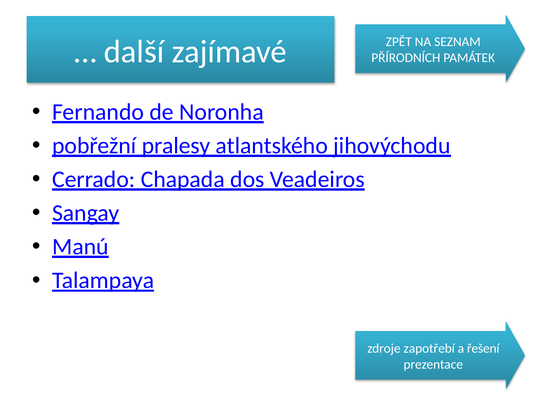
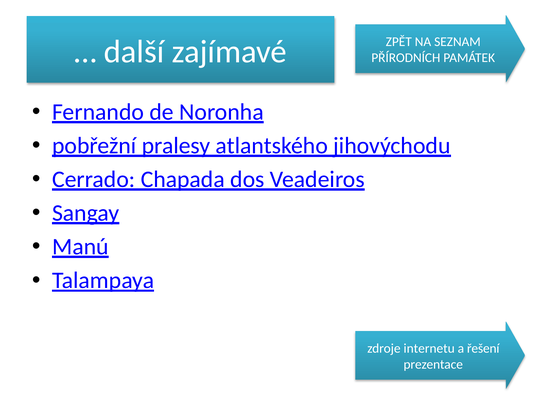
zapotřebí: zapotřebí -> internetu (429, 349)
